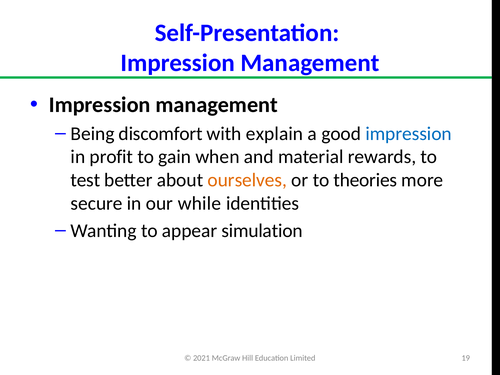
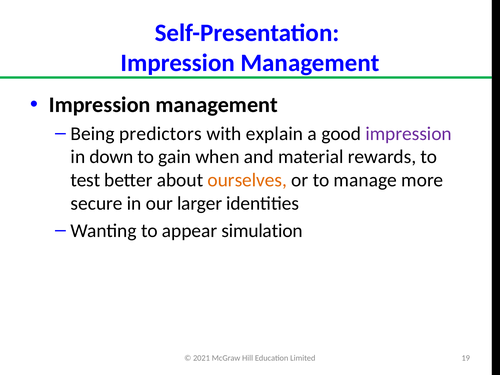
discomfort: discomfort -> predictors (160, 134)
impression colour: blue -> purple (409, 134)
profit: profit -> down (111, 157)
theories: theories -> manage (365, 180)
while: while -> larger (200, 203)
